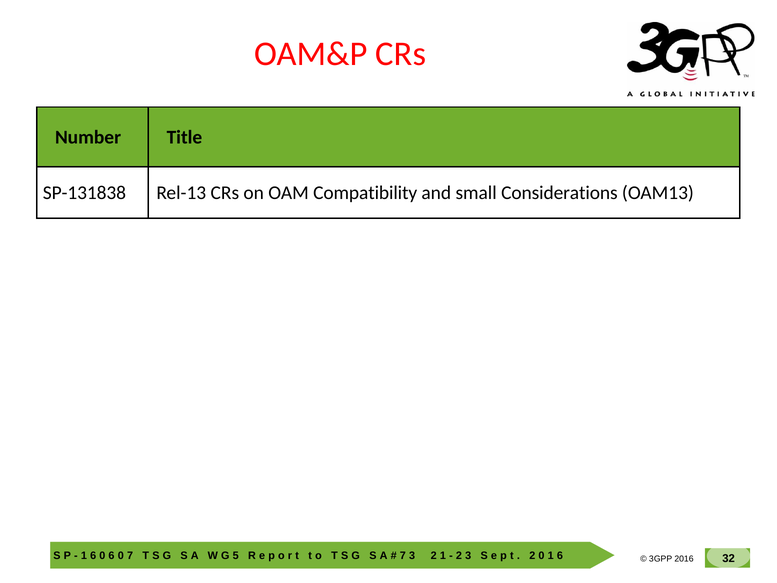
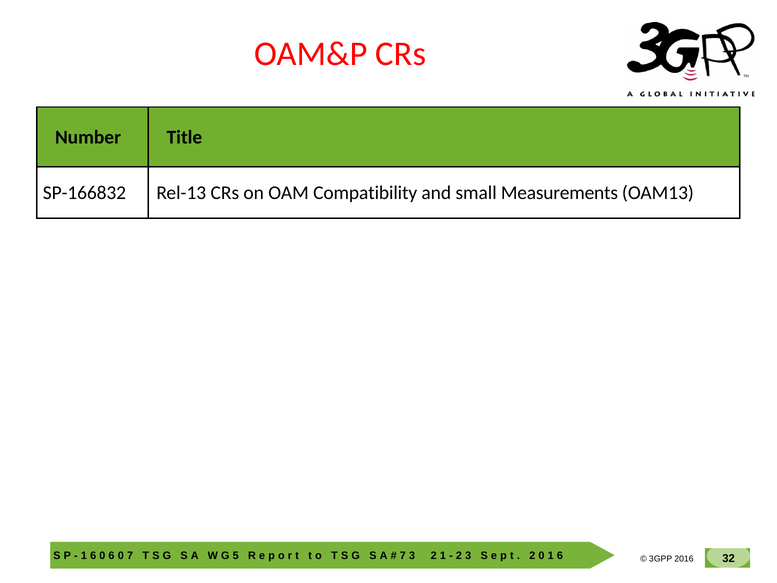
SP-131838: SP-131838 -> SP-166832 (84, 193)
Considerations: Considerations -> Measurements (559, 193)
